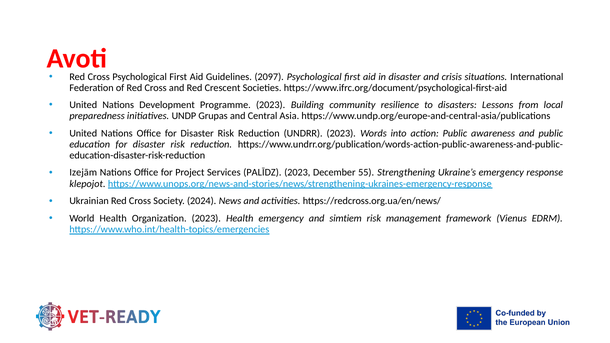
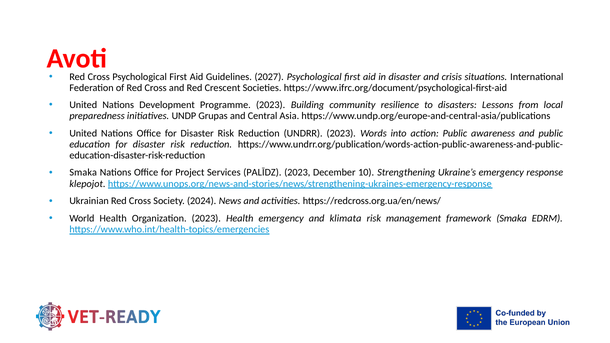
2097: 2097 -> 2027 (269, 77)
Izejām: Izejām -> Smaka (83, 173)
55: 55 -> 10 (366, 173)
simtiem: simtiem -> klimata (346, 219)
framework Vienus: Vienus -> Smaka (512, 219)
